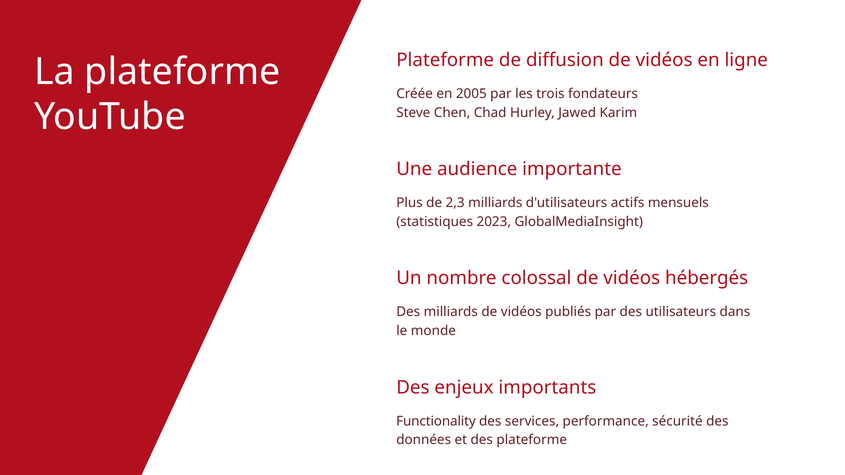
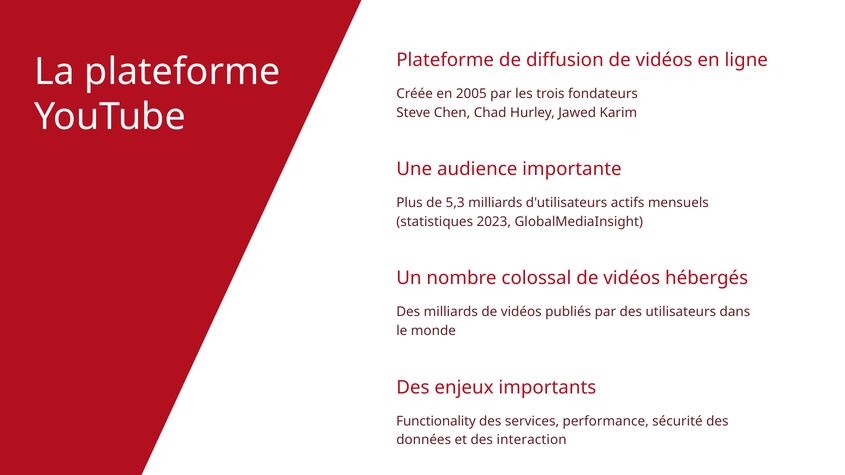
2,3: 2,3 -> 5,3 (455, 203)
des plateforme: plateforme -> interaction (532, 440)
